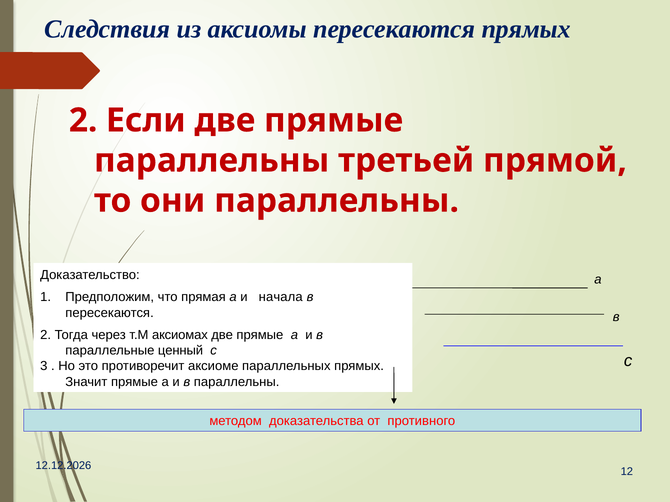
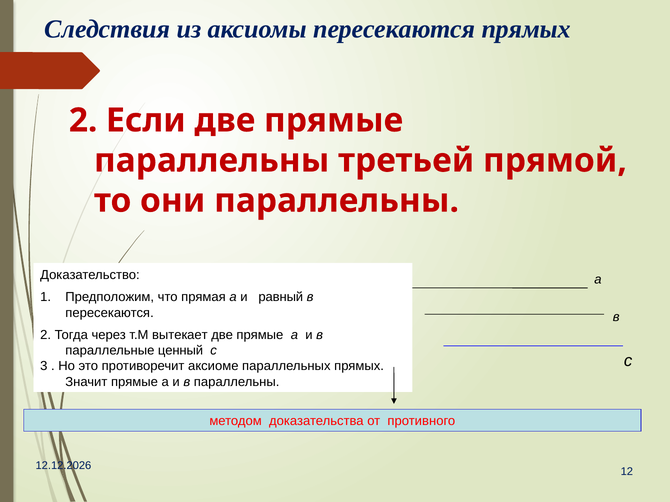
начала: начала -> равный (281, 297)
аксиомах: аксиомах -> вытекает (180, 335)
